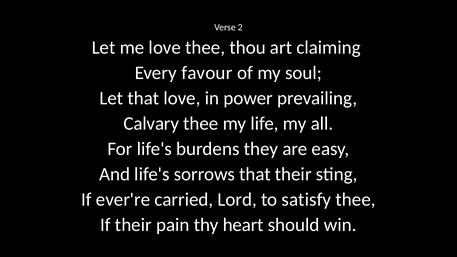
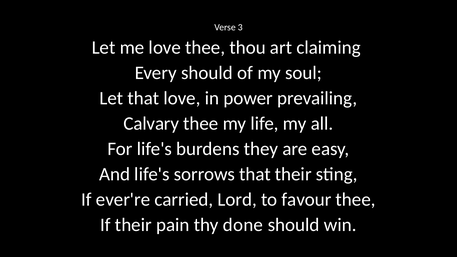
2: 2 -> 3 (240, 27)
Every favour: favour -> should (207, 73)
satisfy: satisfy -> favour (306, 199)
heart: heart -> done (243, 225)
